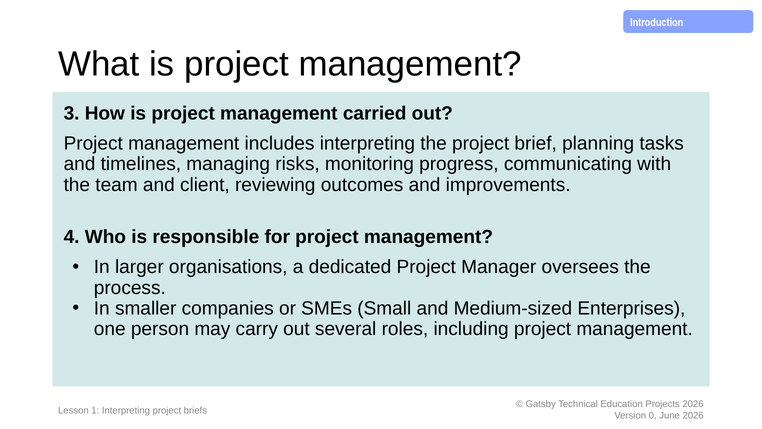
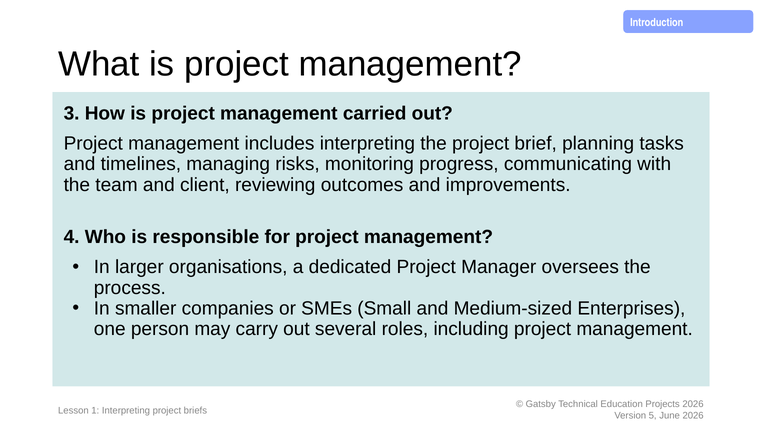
0: 0 -> 5 (653, 415)
